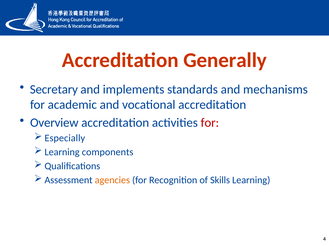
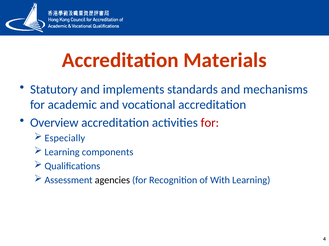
Generally: Generally -> Materials (225, 60)
Secretary: Secretary -> Statutory (54, 90)
agencies colour: orange -> black (112, 181)
Skills: Skills -> With (220, 181)
